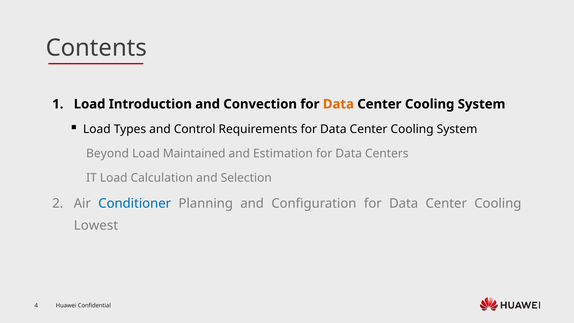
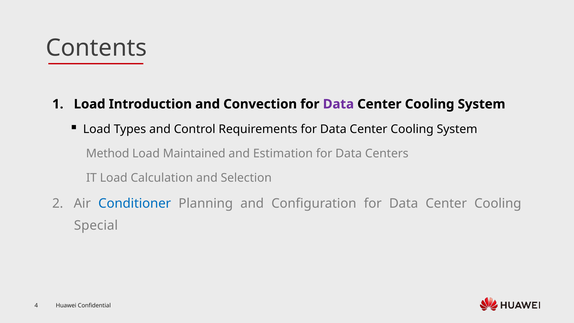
Data colour: orange -> purple (338, 104)
Beyond: Beyond -> Method (108, 153)
Lowest: Lowest -> Special (96, 225)
